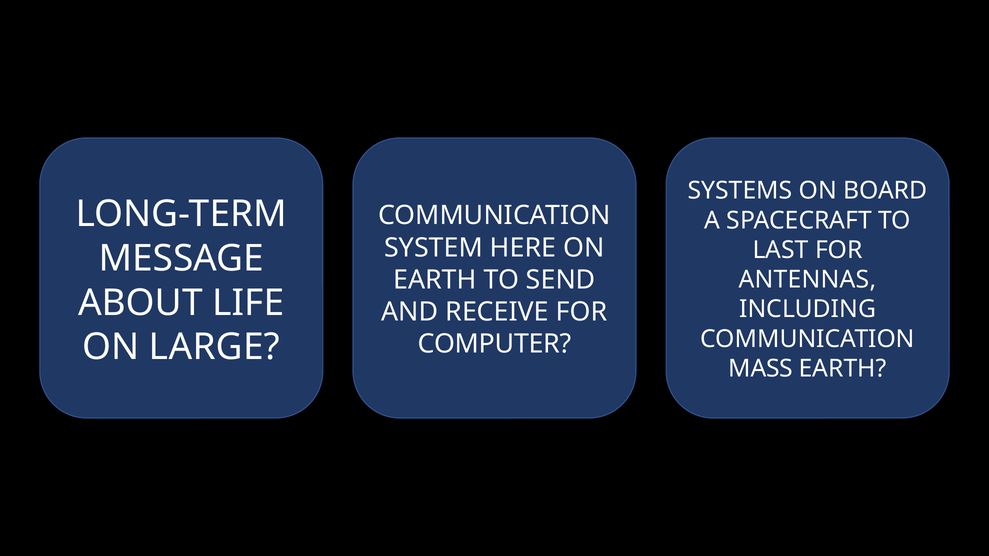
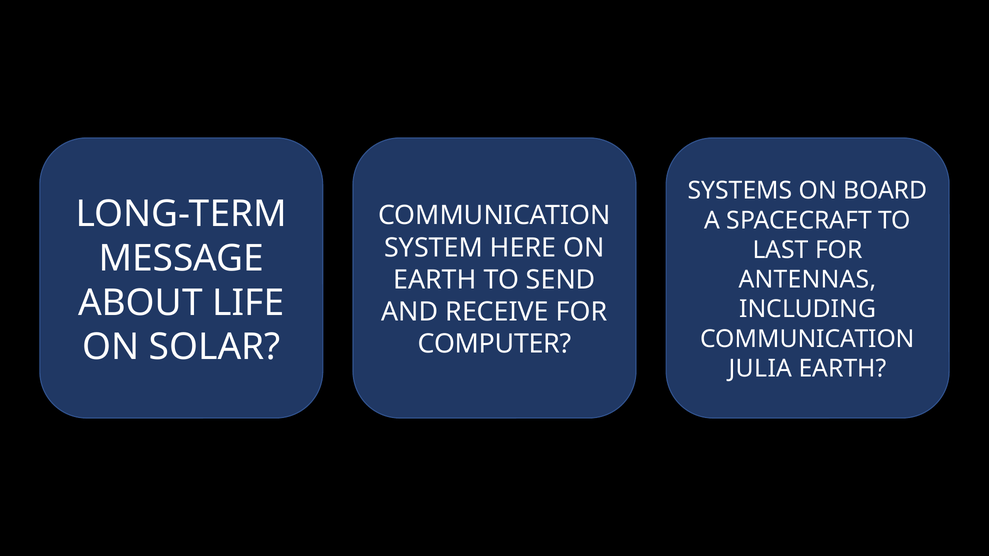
LARGE: LARGE -> SOLAR (215, 347)
MASS: MASS -> JULIA (760, 369)
